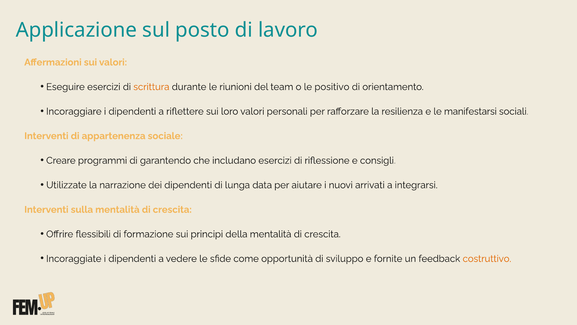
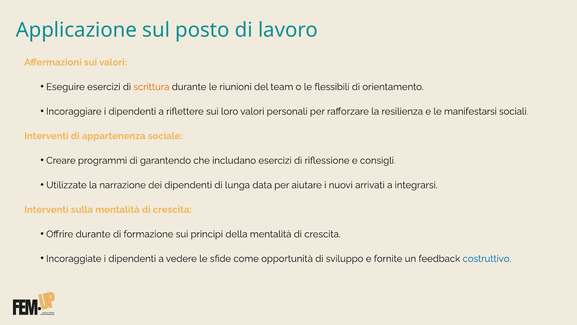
positivo: positivo -> flessibili (332, 87)
Offrire flessibili: flessibili -> durante (93, 234)
costruttivo colour: orange -> blue (487, 258)
